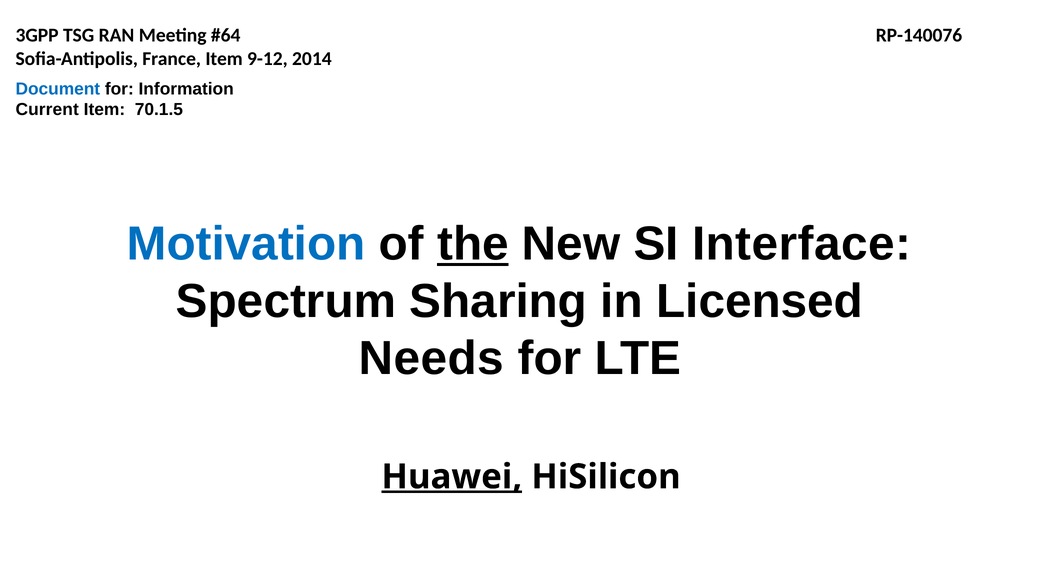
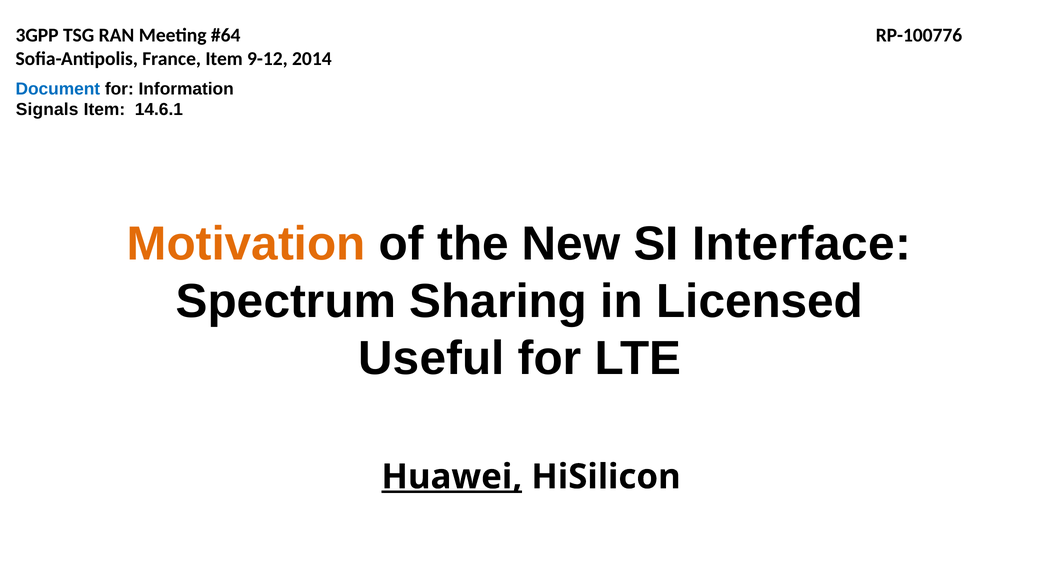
RP-140076: RP-140076 -> RP-100776 (919, 36)
Current: Current -> Signals (47, 110)
70.1.5: 70.1.5 -> 14.6.1 (159, 110)
Motivation colour: blue -> orange (246, 244)
the underline: present -> none (473, 244)
Needs: Needs -> Useful (431, 358)
